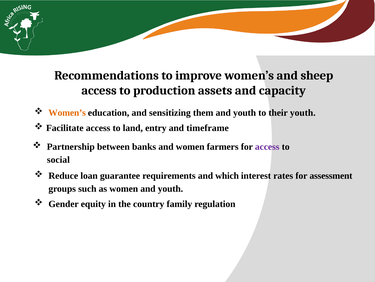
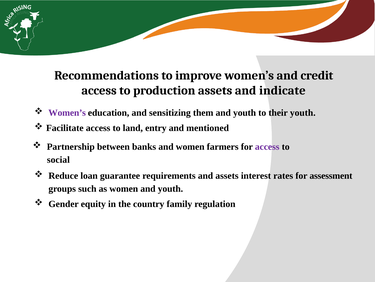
sheep: sheep -> credit (317, 75)
capacity: capacity -> indicate (282, 90)
Women’s colour: orange -> purple (67, 112)
timeframe: timeframe -> mentioned (208, 128)
and which: which -> assets (227, 175)
